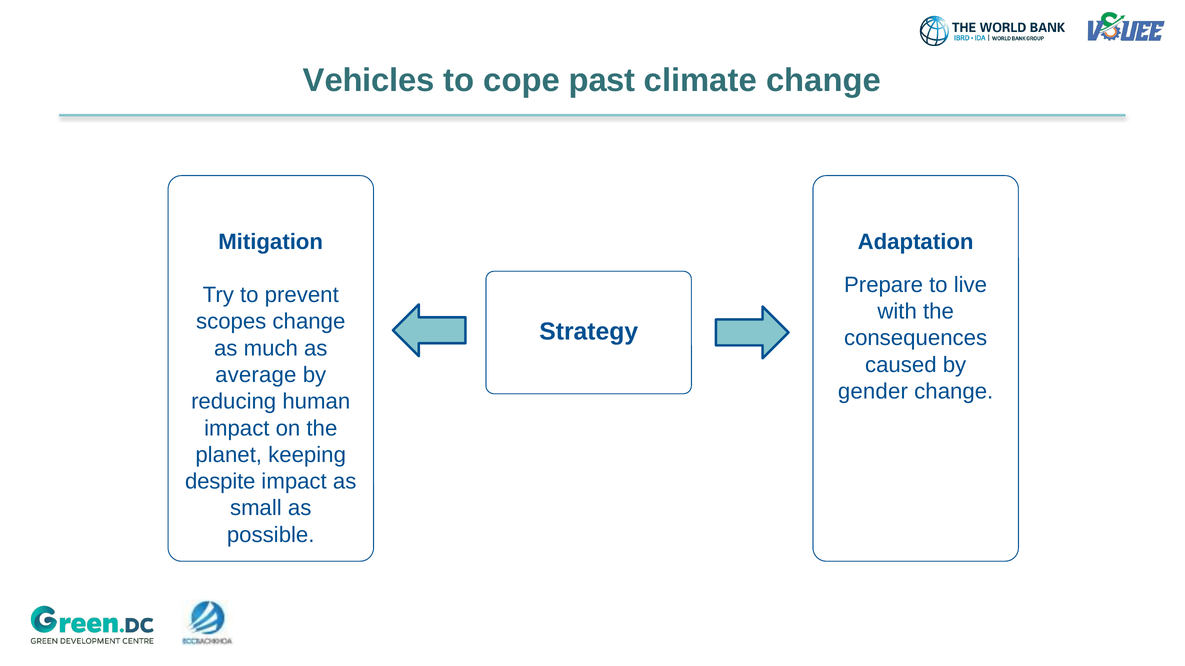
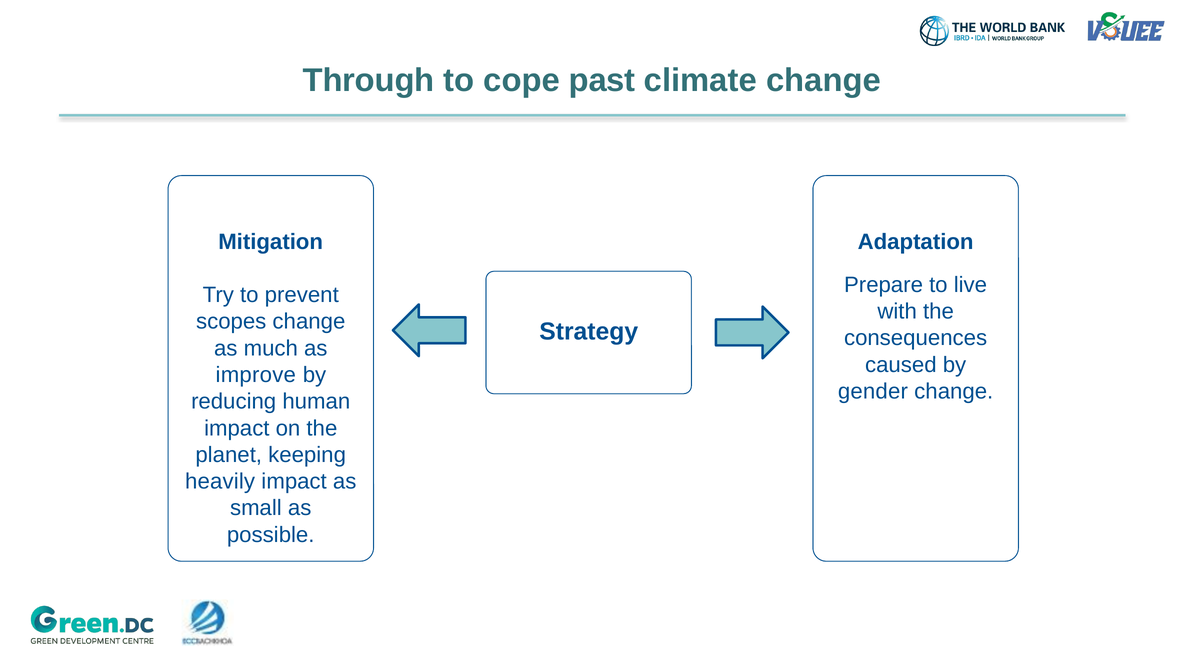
Vehicles: Vehicles -> Through (369, 81)
average: average -> improve (256, 375)
despite: despite -> heavily (220, 482)
